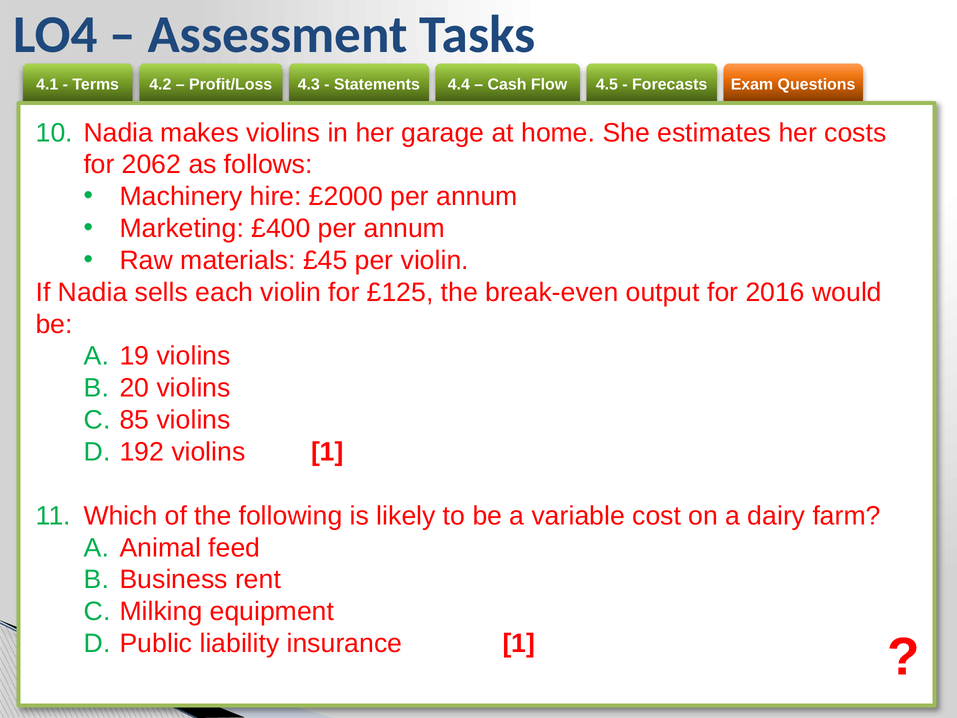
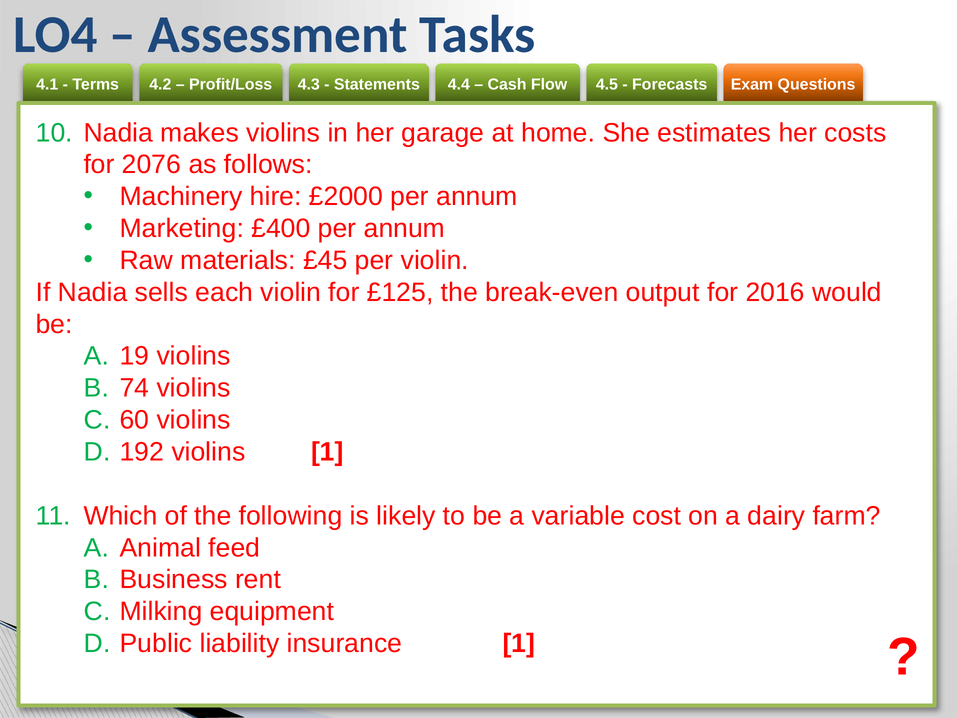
2062: 2062 -> 2076 (152, 165)
20: 20 -> 74 (135, 388)
85: 85 -> 60 (135, 420)
